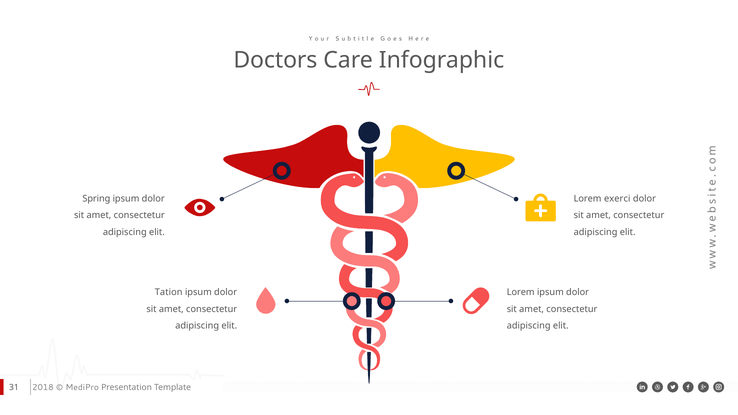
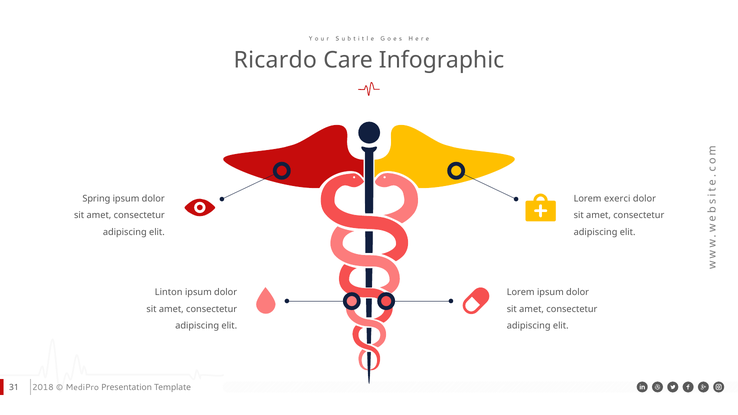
Doctors: Doctors -> Ricardo (275, 60)
Tation: Tation -> Linton (169, 293)
